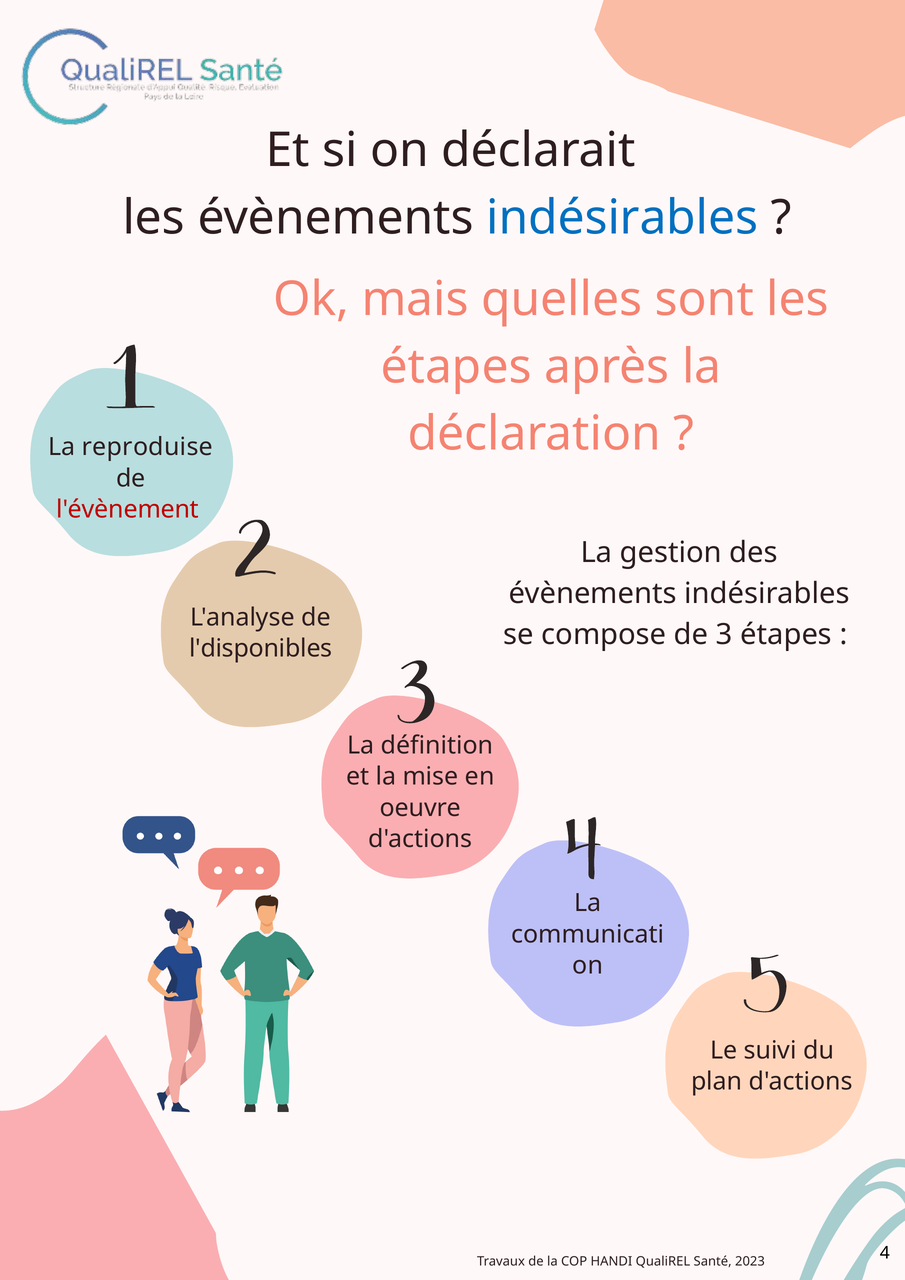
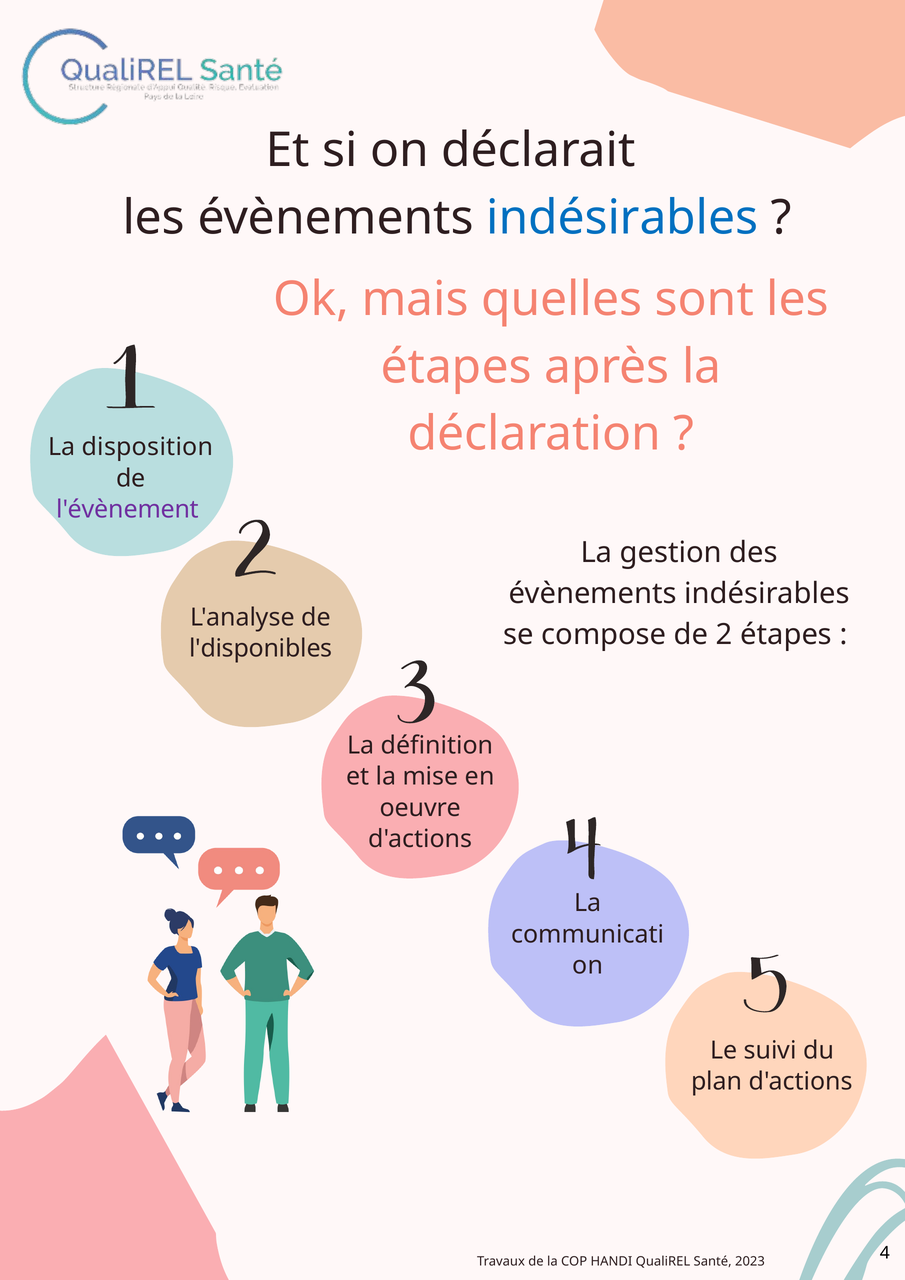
reproduise: reproduise -> disposition (147, 447)
l'évènement colour: red -> purple (128, 510)
3: 3 -> 2 (724, 634)
